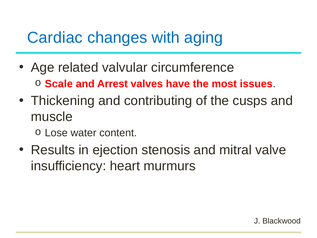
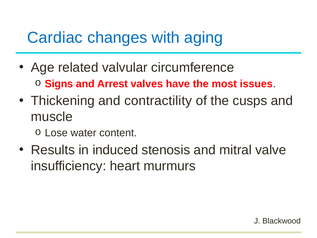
Scale: Scale -> Signs (59, 84)
contributing: contributing -> contractility (158, 101)
ejection: ejection -> induced (115, 150)
